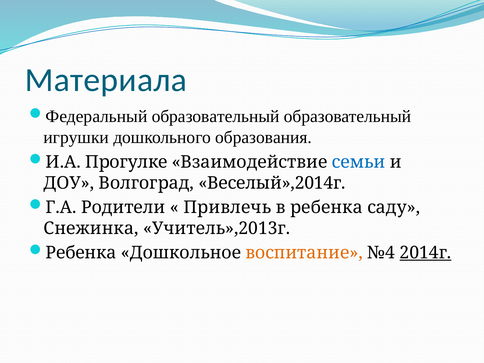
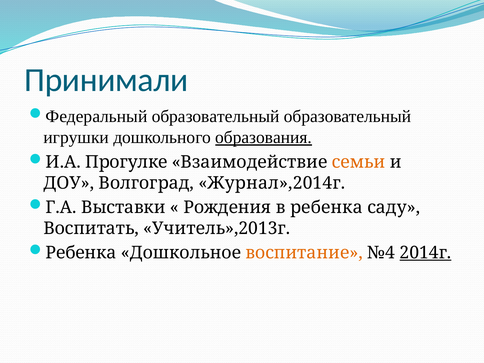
Материала: Материала -> Принимали (106, 80)
образования underline: none -> present (264, 138)
семьи colour: blue -> orange (359, 162)
Веселый»,2014г: Веселый»,2014г -> Журнал»,2014г (272, 183)
Родители: Родители -> Выставки (123, 207)
Привлечь: Привлечь -> Рождения (227, 207)
Снежинка: Снежинка -> Воспитать (91, 228)
